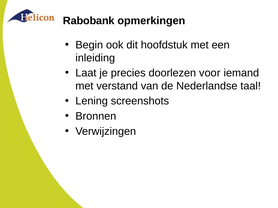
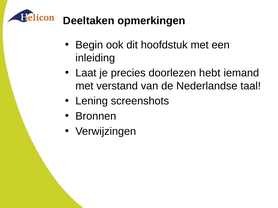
Rabobank: Rabobank -> Deeltaken (89, 21)
voor: voor -> hebt (210, 73)
